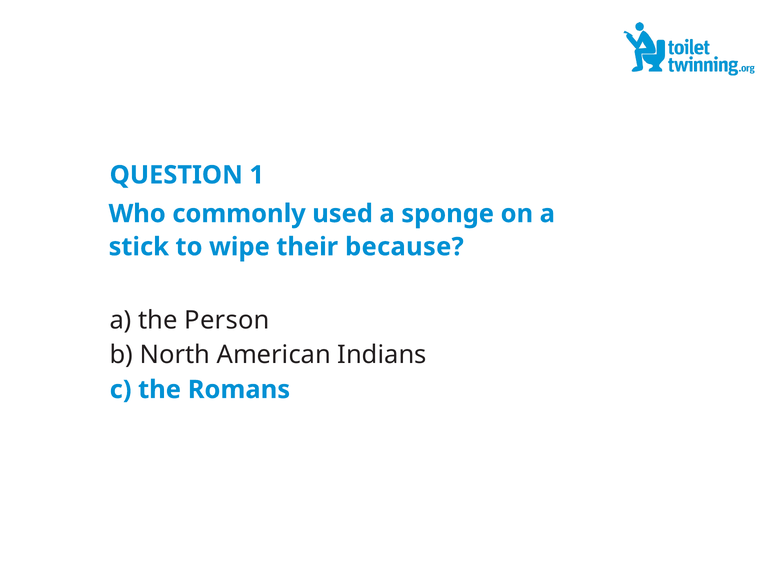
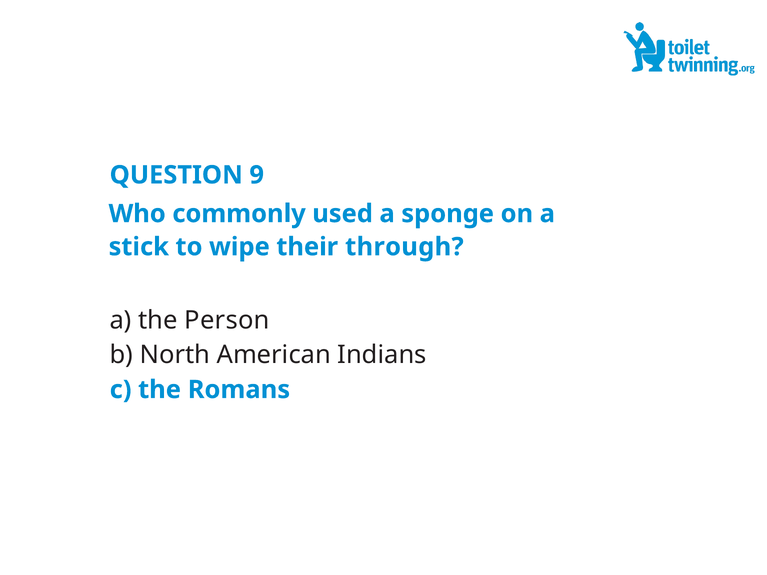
1: 1 -> 9 (257, 175)
because: because -> through (404, 247)
